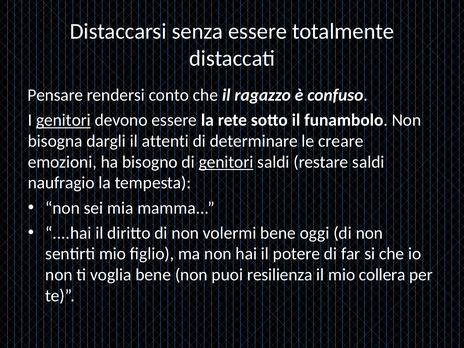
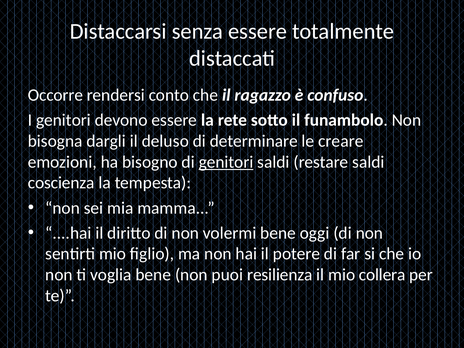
Pensare: Pensare -> Occorre (55, 95)
genitori underline: present -> none (63, 120)
attenti: attenti -> deluso (165, 141)
naufragio: naufragio -> coscienza (61, 183)
